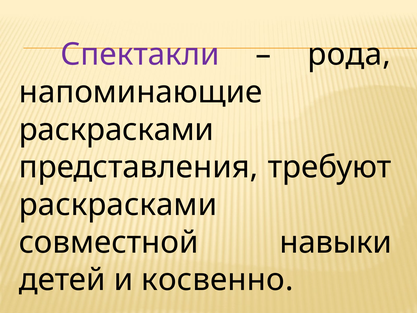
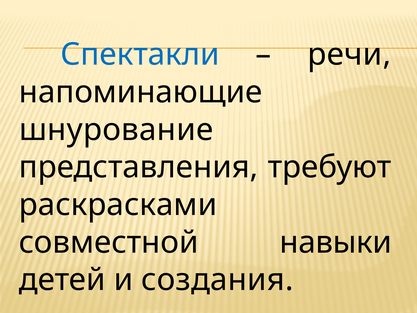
Спектакли colour: purple -> blue (140, 55)
рода: рода -> речи (349, 55)
раскрасками: раскрасками -> шнурование (116, 130)
косвенно: косвенно -> создания (217, 280)
